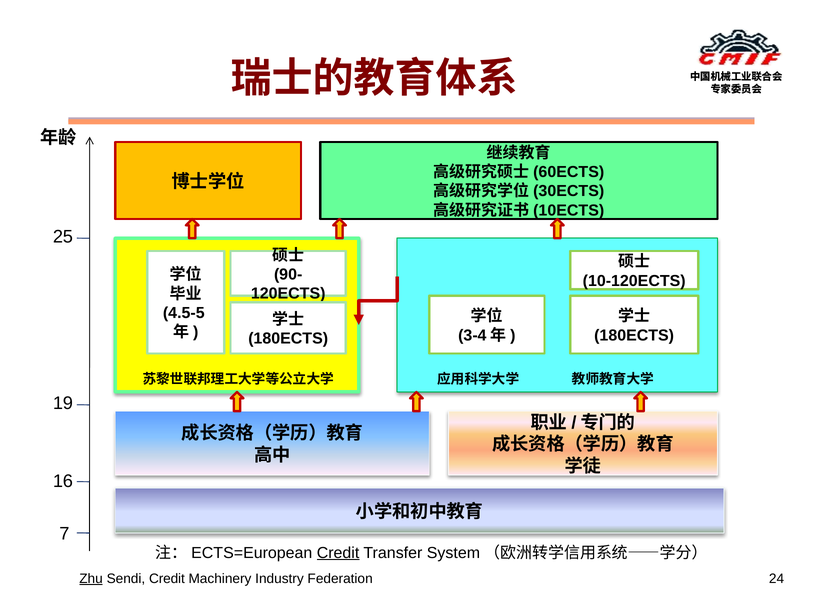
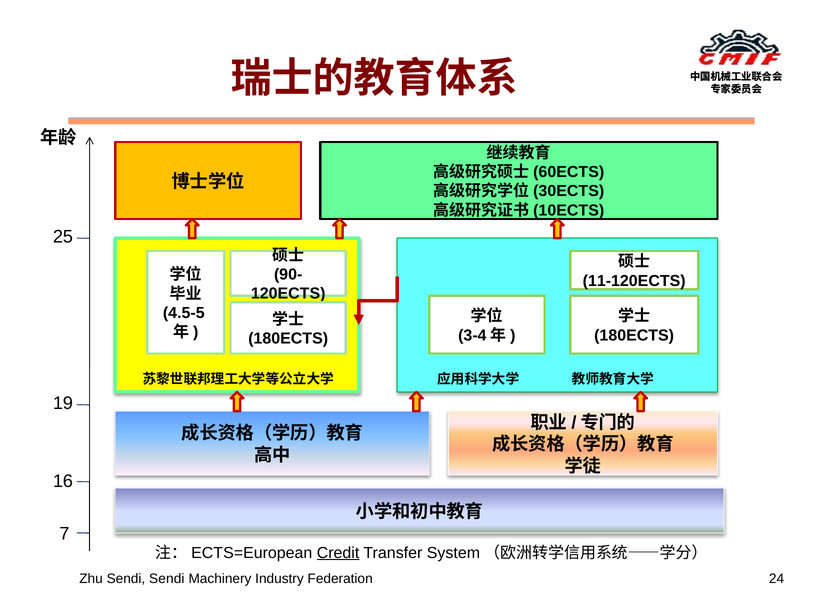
10-120ECTS: 10-120ECTS -> 11-120ECTS (634, 281)
Zhu underline: present -> none (91, 579)
Sendi Credit: Credit -> Sendi (167, 579)
